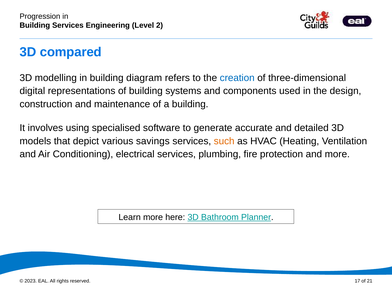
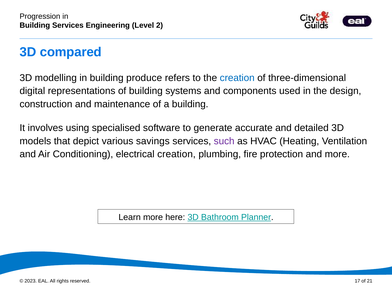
diagram: diagram -> produce (144, 78)
such colour: orange -> purple (224, 141)
electrical services: services -> creation (176, 154)
